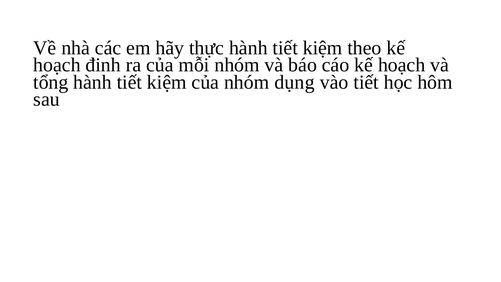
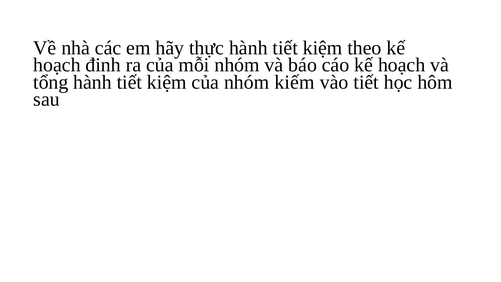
dụng: dụng -> kiếm (294, 82)
